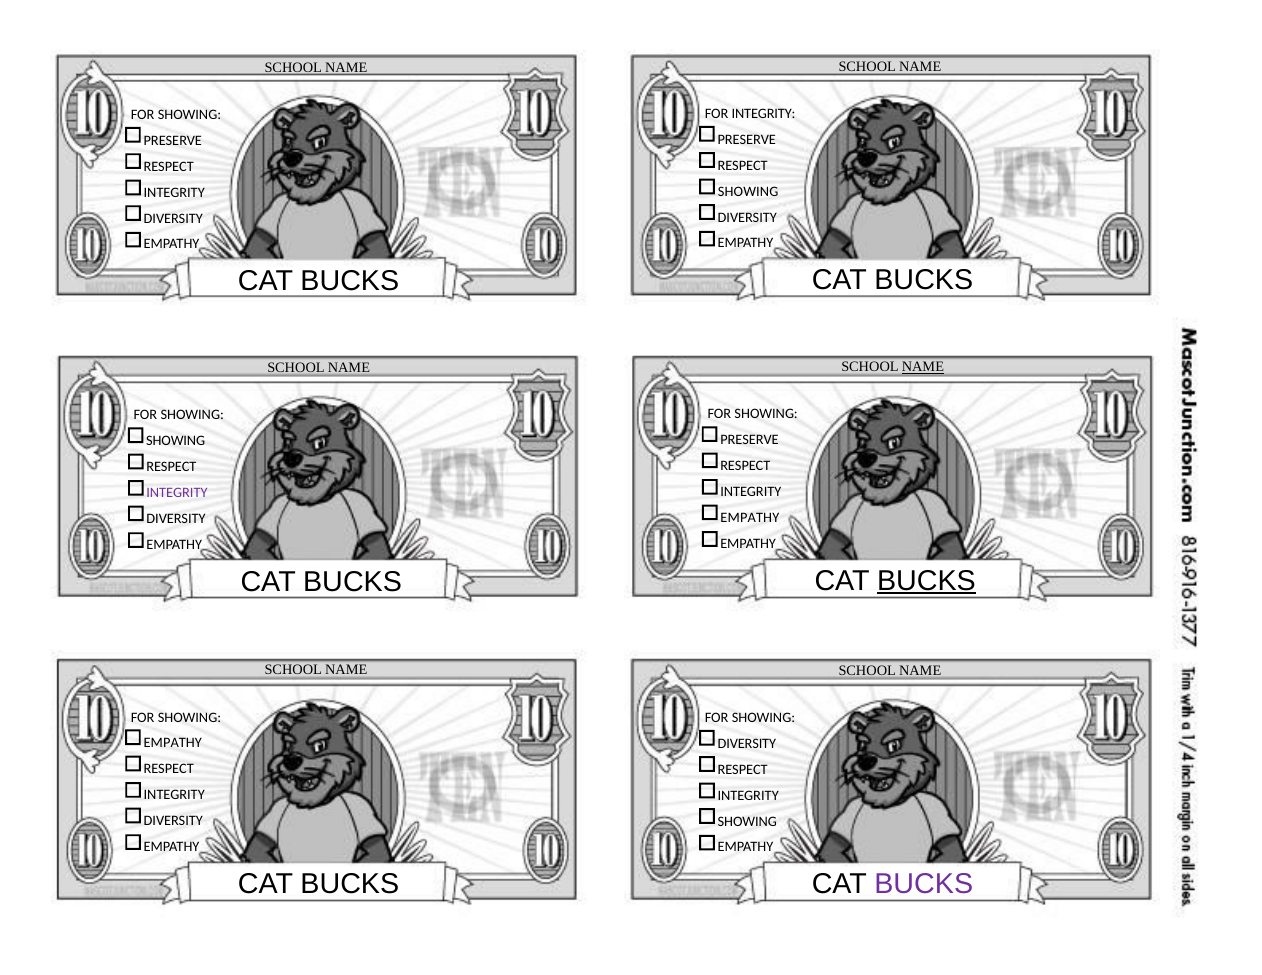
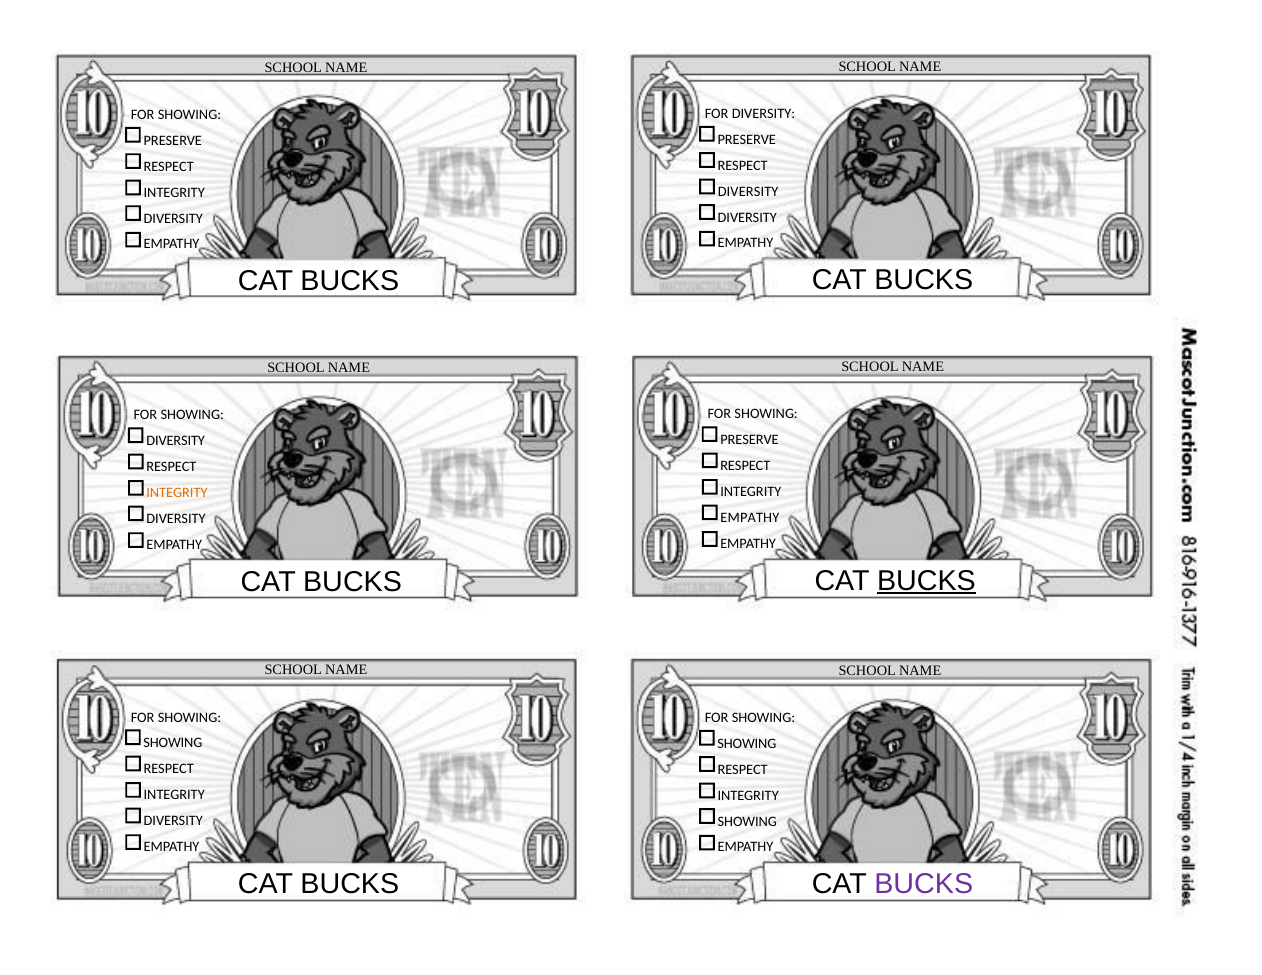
FOR INTEGRITY: INTEGRITY -> DIVERSITY (763, 114)
SHOWING: SHOWING -> DIVERSITY (748, 191)
NAME underline: present -> none (923, 367)
SHOWING: SHOWING -> DIVERSITY (176, 441)
INTEGRITY colour: purple -> orange (177, 493)
EMPATHY: EMPATHY -> SHOWING (173, 743)
DIVERSITY: DIVERSITY -> SHOWING (747, 744)
